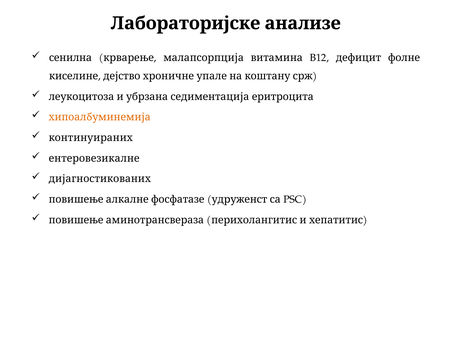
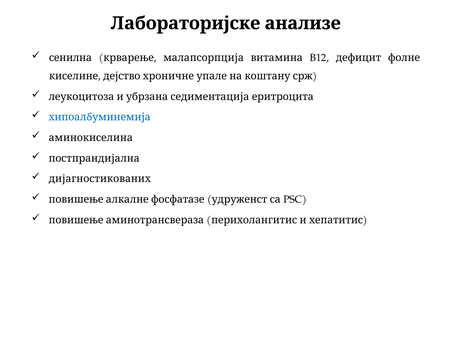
хипоалбуминемија colour: orange -> blue (100, 117)
континуираних: континуираних -> аминокиселина (91, 138)
ентеровезикалне: ентеровезикалне -> постпрандијална (94, 158)
